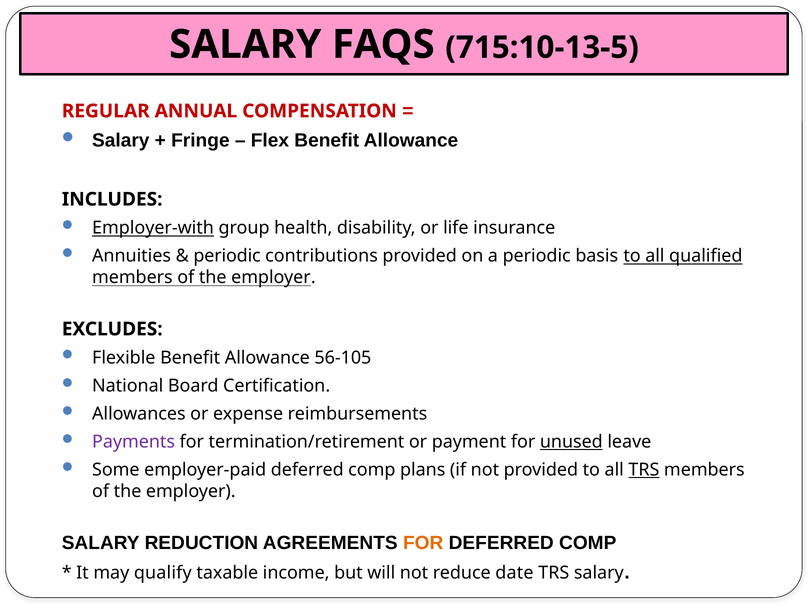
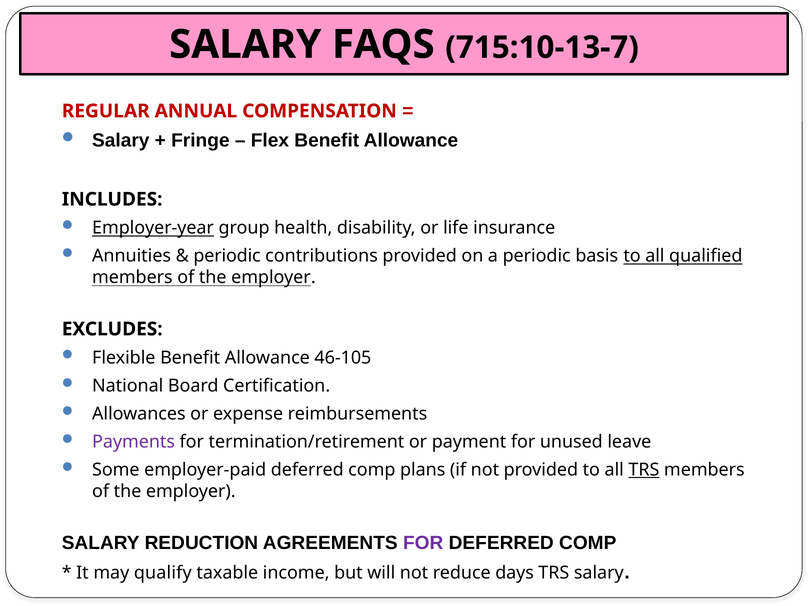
715:10-13-5: 715:10-13-5 -> 715:10-13-7 (542, 47)
Employer-with: Employer-with -> Employer-year (153, 228)
56-105: 56-105 -> 46-105 (343, 358)
unused underline: present -> none (571, 442)
FOR colour: orange -> purple (423, 543)
date: date -> days (515, 573)
